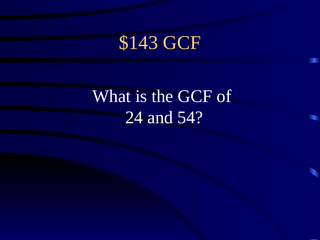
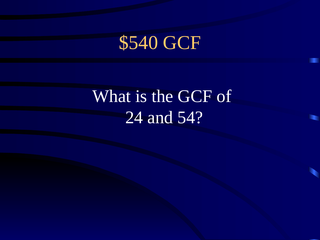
$143: $143 -> $540 (138, 43)
